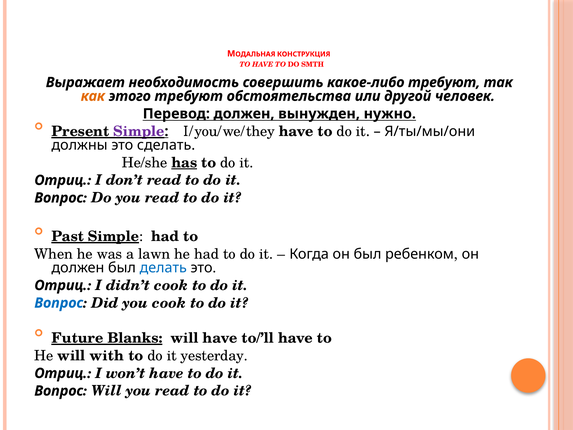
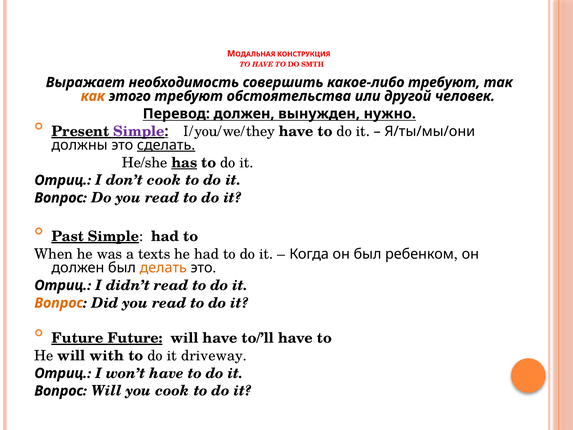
сделать underline: none -> present (166, 145)
don’t read: read -> cook (164, 180)
lawn: lawn -> texts (154, 254)
делать colour: blue -> orange (163, 268)
didn’t cook: cook -> read (171, 285)
Вопрос colour: blue -> orange (59, 303)
Did you cook: cook -> read (169, 303)
Future Blanks: Blanks -> Future (135, 338)
yesterday: yesterday -> driveway (214, 355)
Will you read: read -> cook (172, 391)
